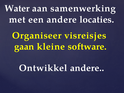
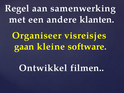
Water: Water -> Regel (17, 8)
locaties: locaties -> klanten (97, 20)
Ontwikkel andere: andere -> filmen (87, 68)
